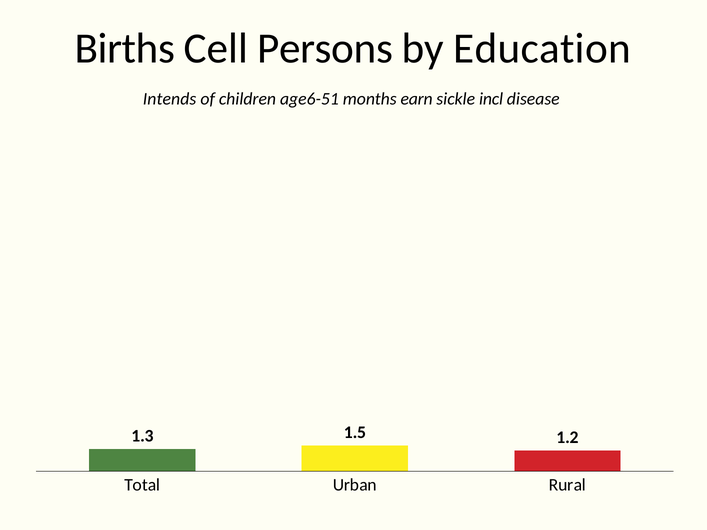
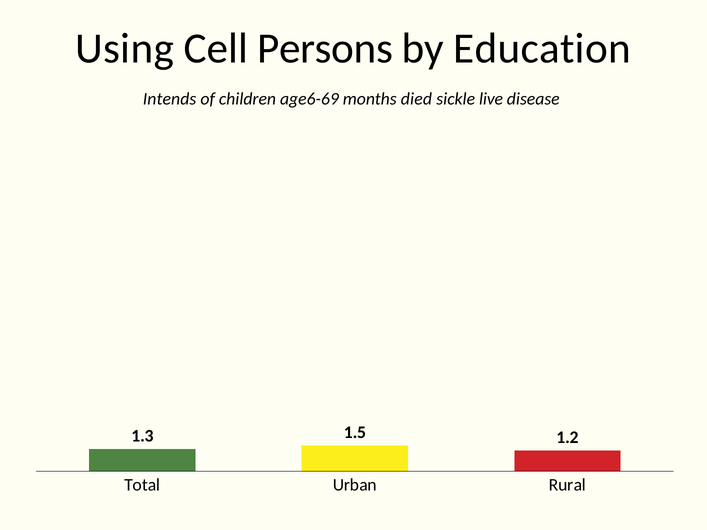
Births: Births -> Using (125, 48)
age6-51: age6-51 -> age6-69 (309, 99)
earn: earn -> died (416, 99)
incl: incl -> live (491, 99)
